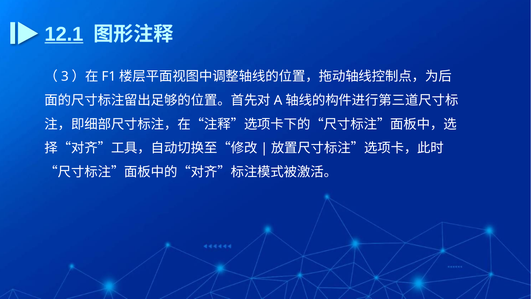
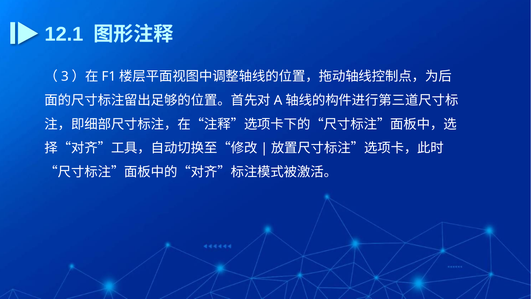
12.1 underline: present -> none (64, 34)
